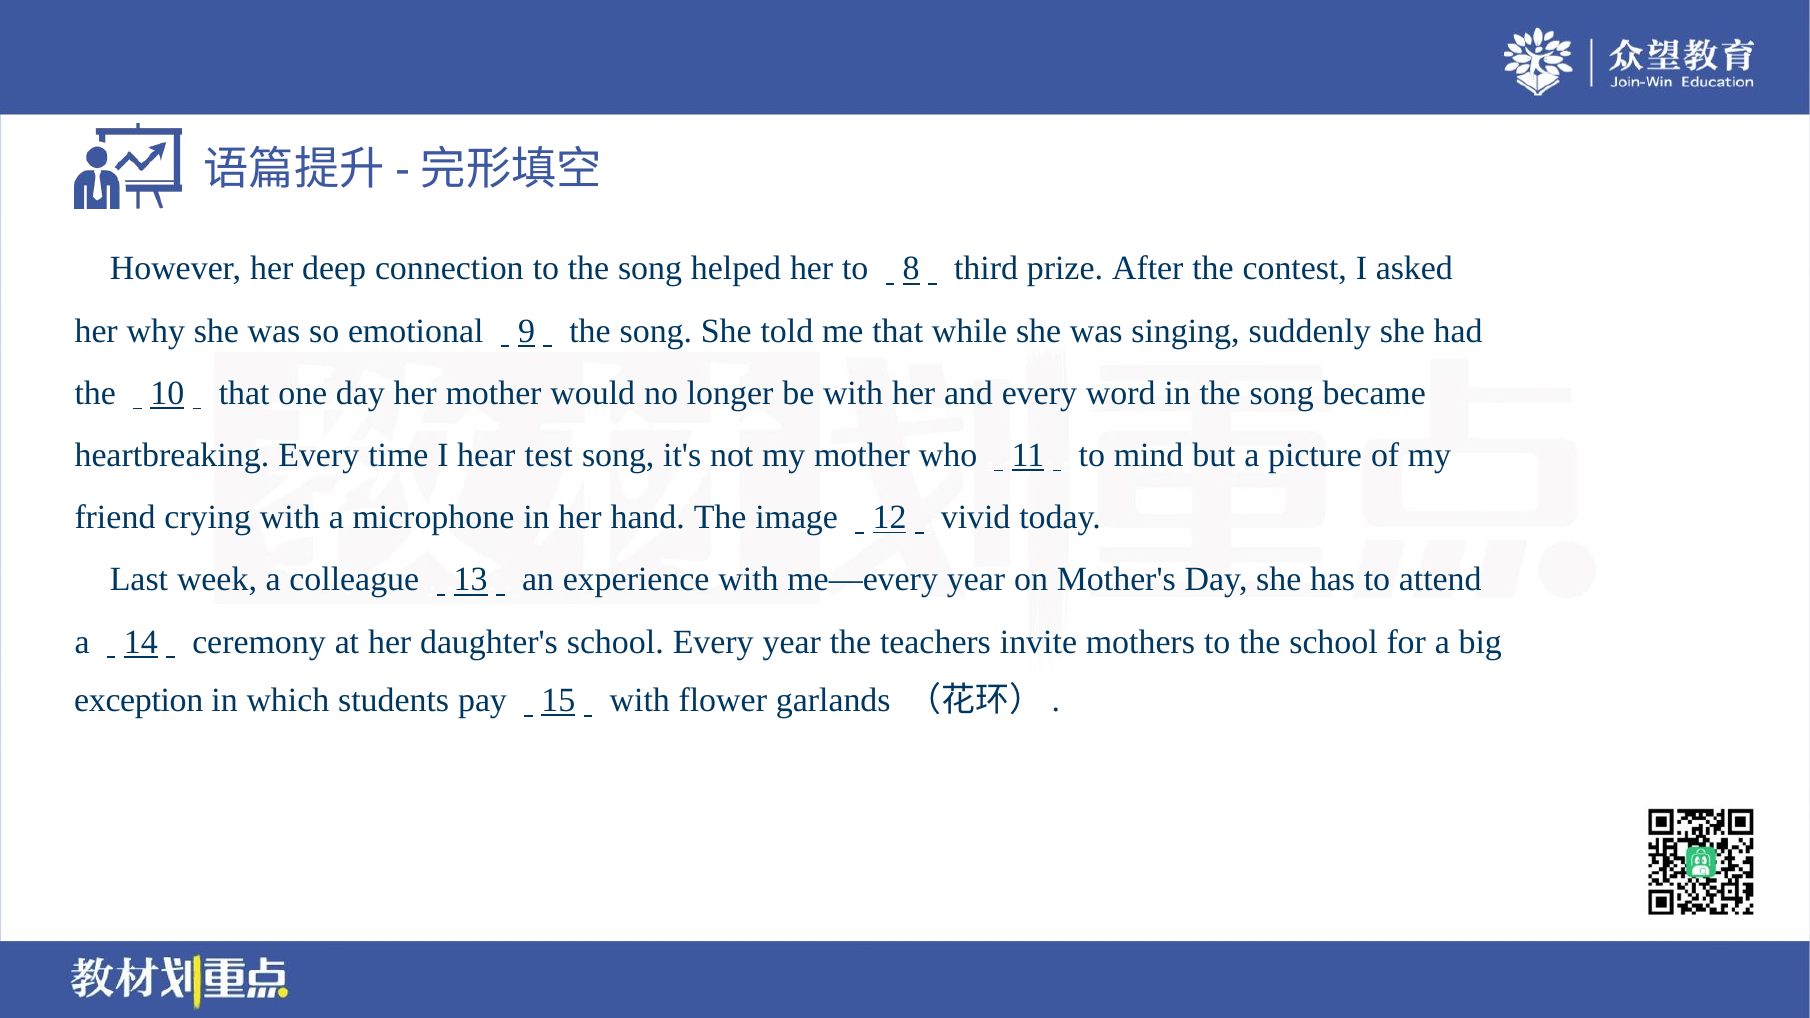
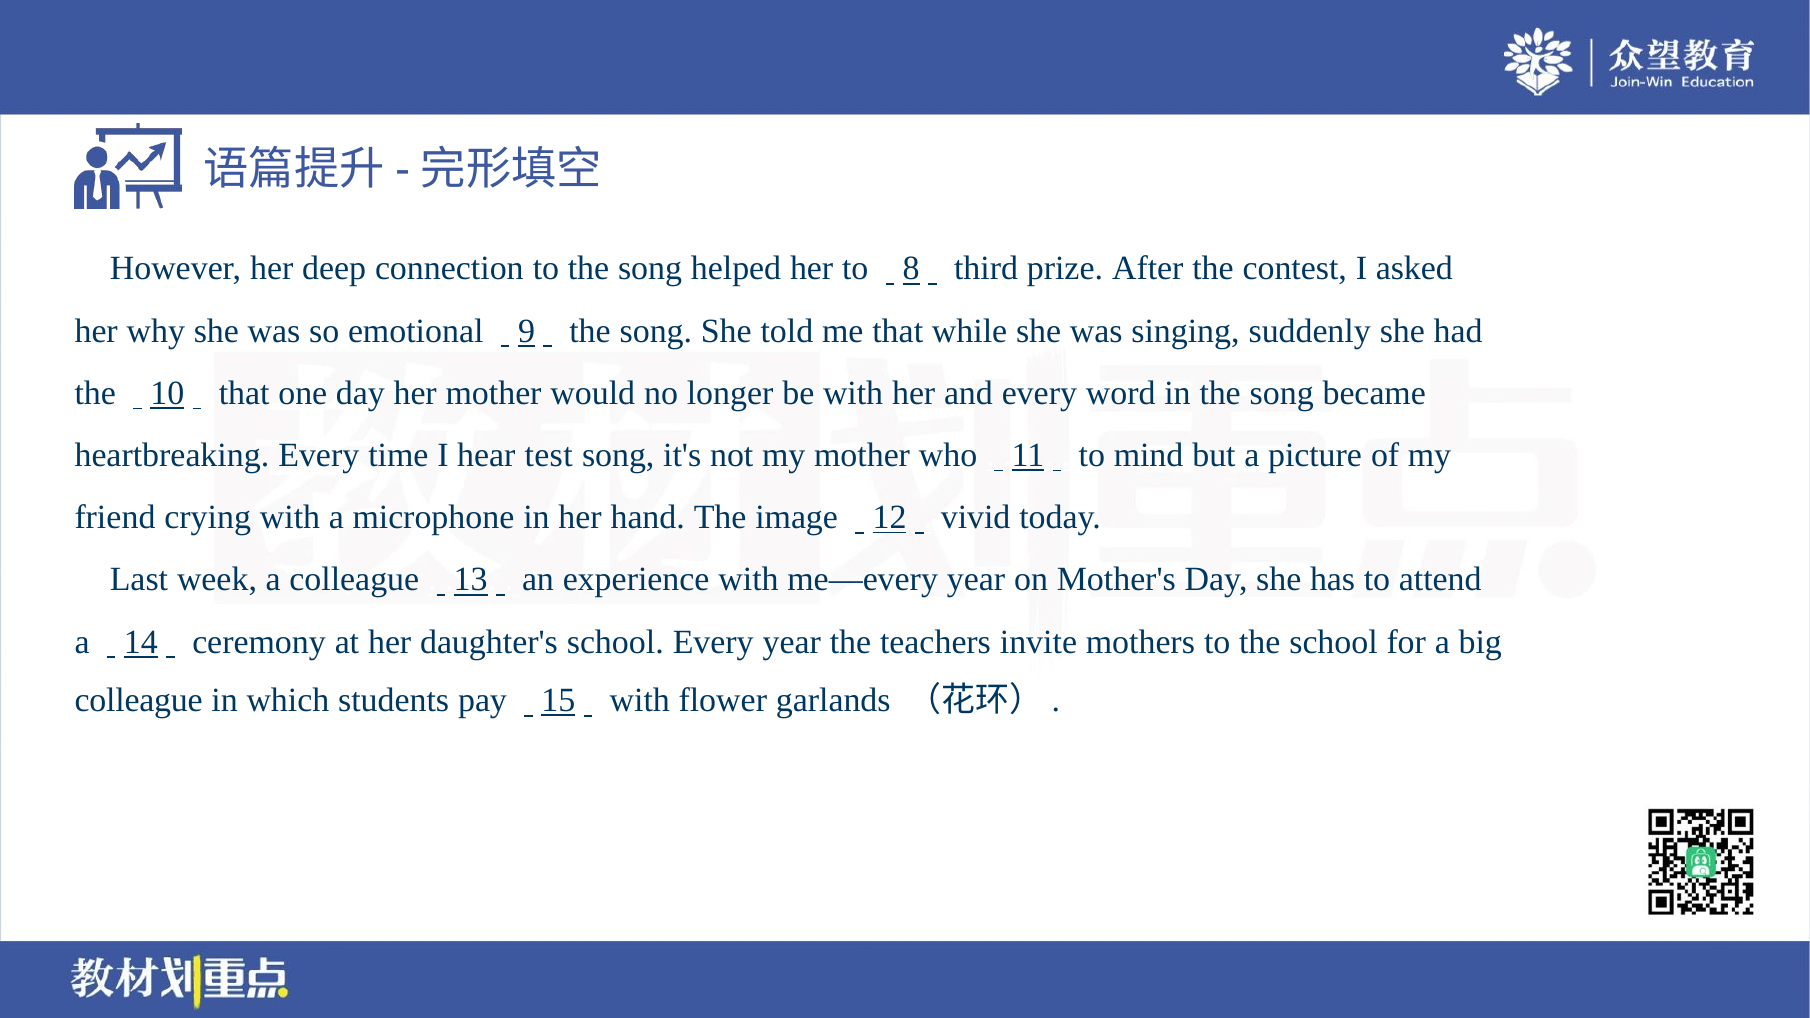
exception: exception -> colleague (139, 700)
